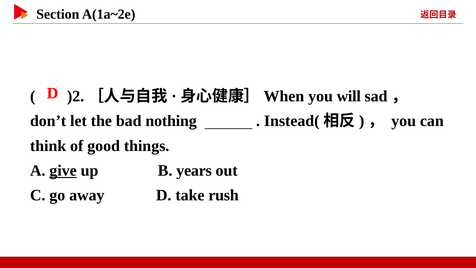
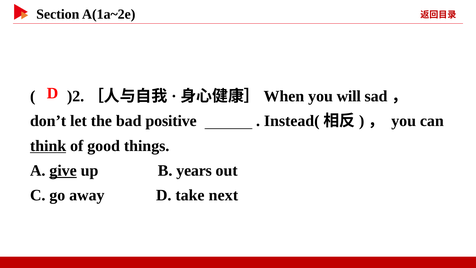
nothing: nothing -> positive (171, 121)
think underline: none -> present (48, 146)
rush: rush -> next (223, 195)
